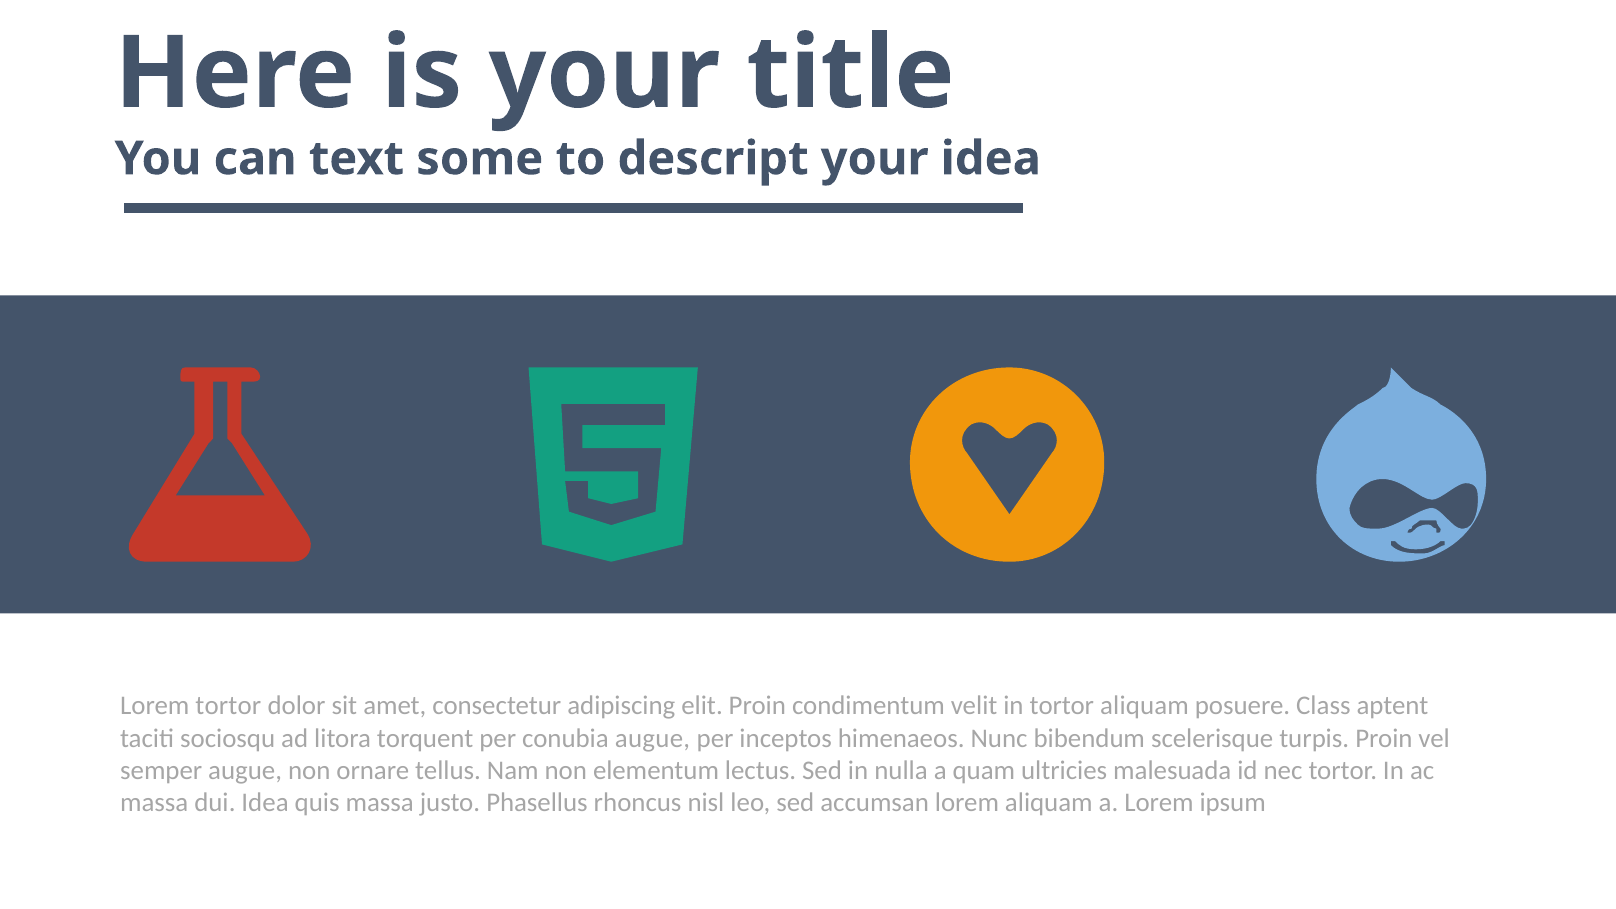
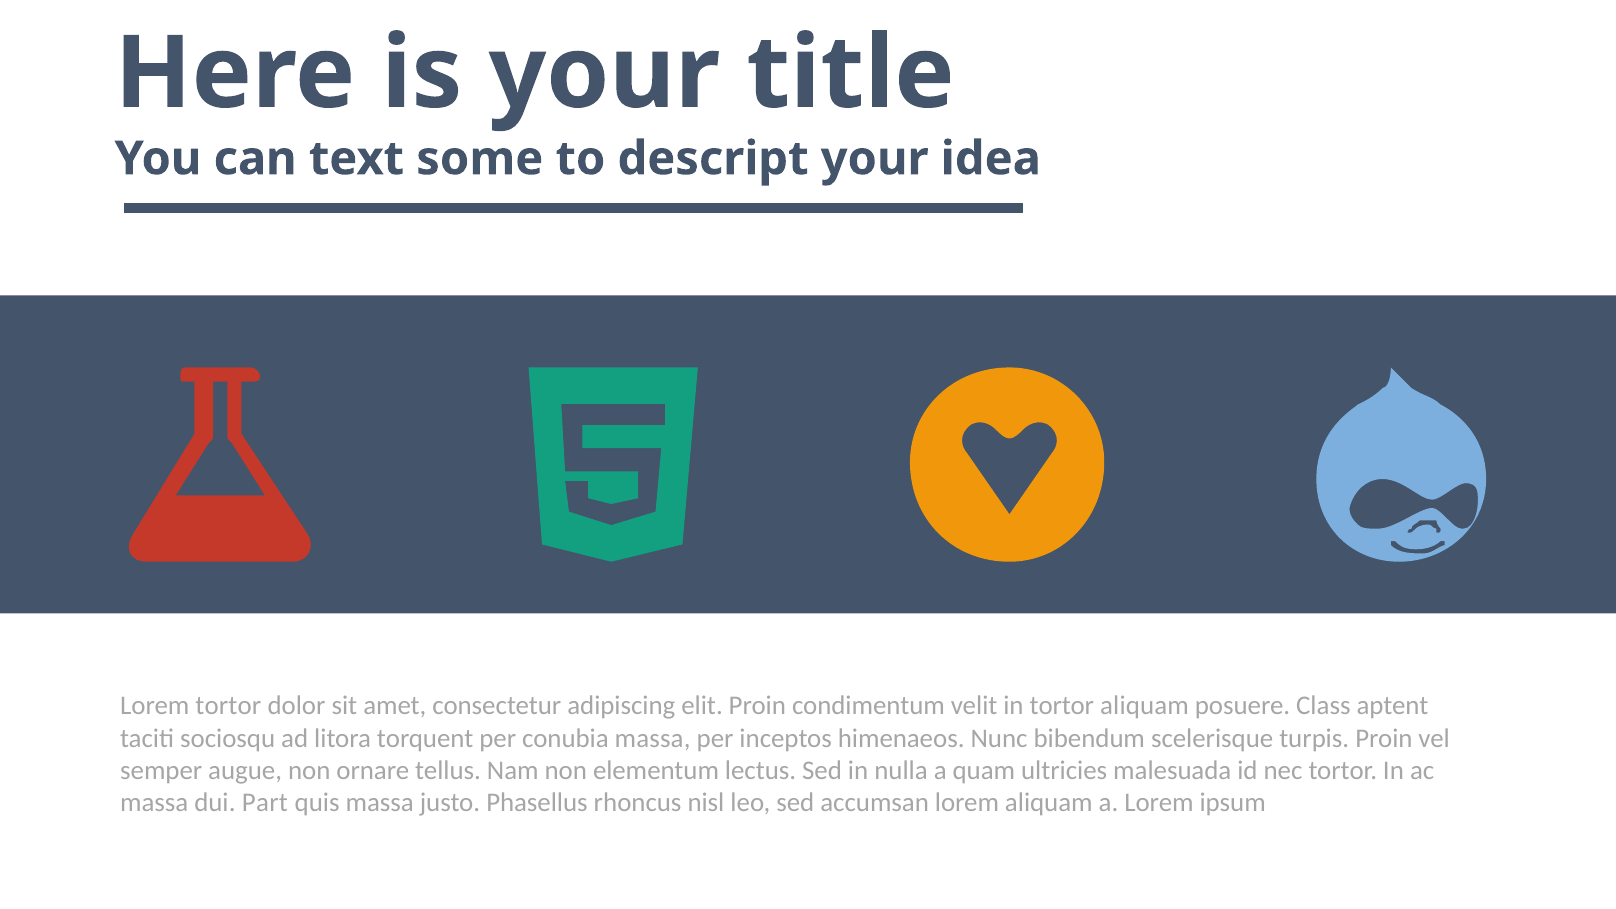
conubia augue: augue -> massa (653, 738)
dui Idea: Idea -> Part (265, 803)
